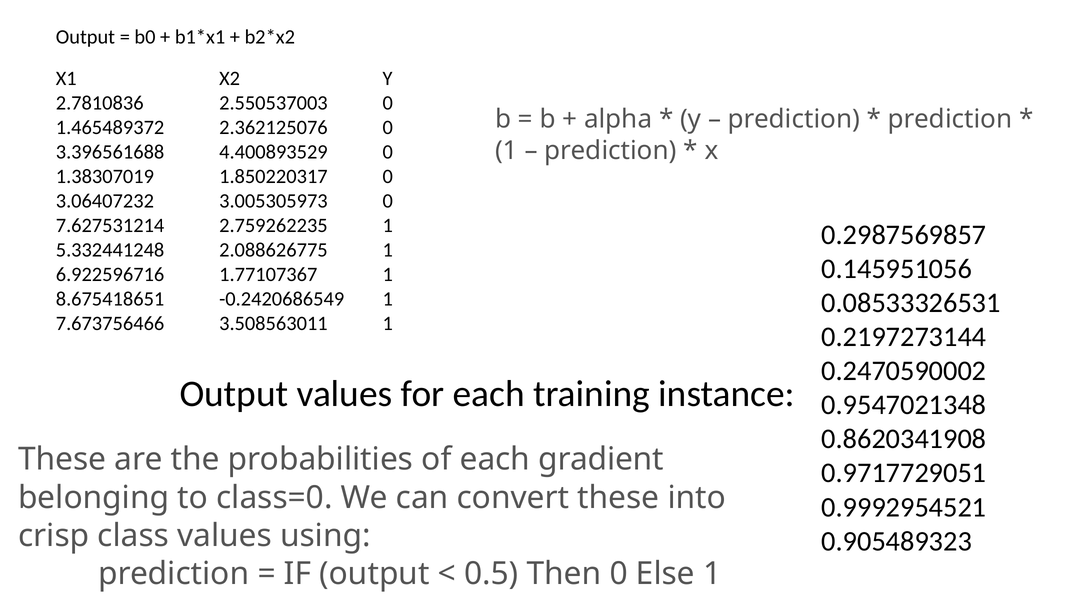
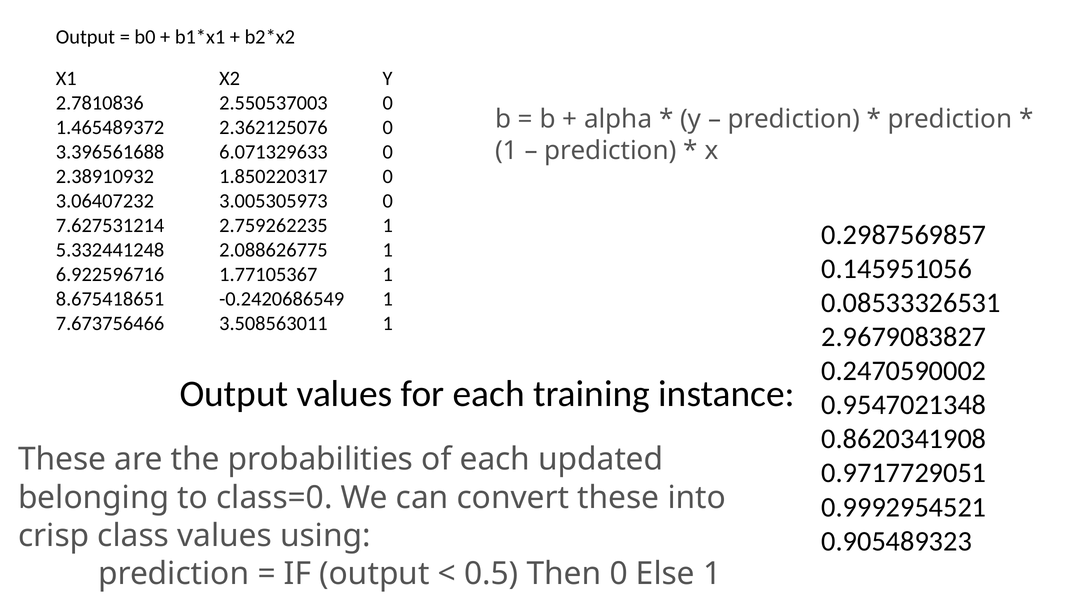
4.400893529: 4.400893529 -> 6.071329633 (273, 152)
1.38307019: 1.38307019 -> 2.38910932 (105, 176)
1.77107367: 1.77107367 -> 1.77105367 (268, 274)
0.2197273144: 0.2197273144 -> 2.9679083827 (904, 337)
gradient: gradient -> updated (601, 459)
